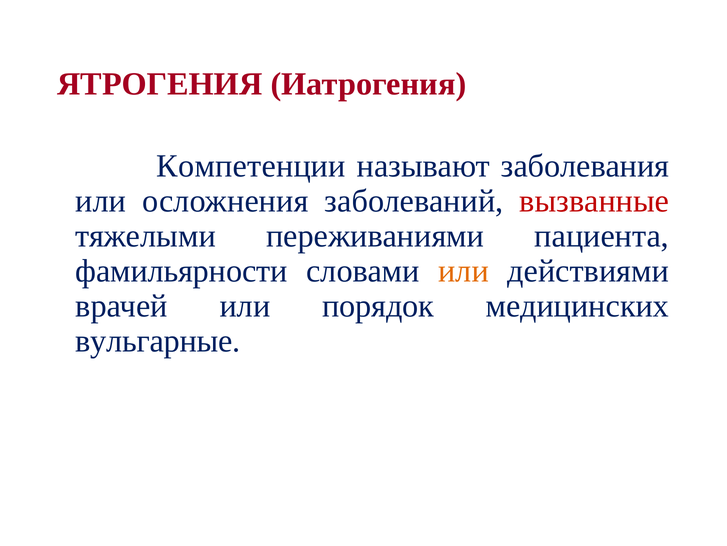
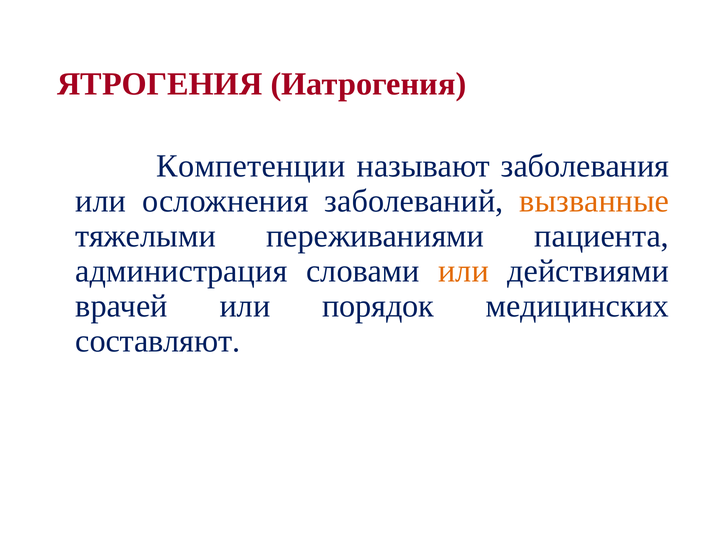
вызванные colour: red -> orange (594, 201)
фамильярности: фамильярности -> администрация (181, 271)
вульгарные: вульгарные -> составляют (158, 341)
